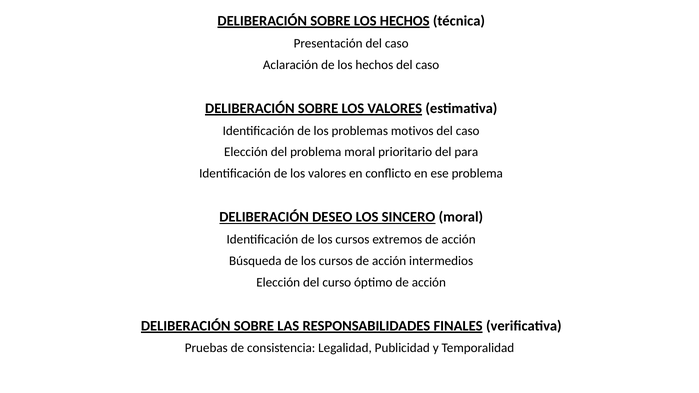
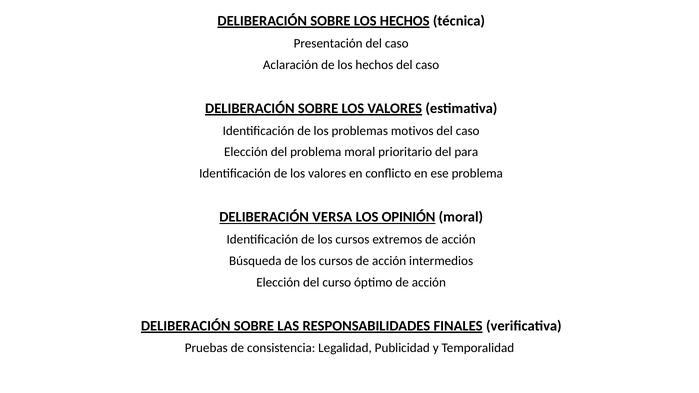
DESEO: DESEO -> VERSA (332, 217)
SINCERO: SINCERO -> OPINIÓN (409, 217)
